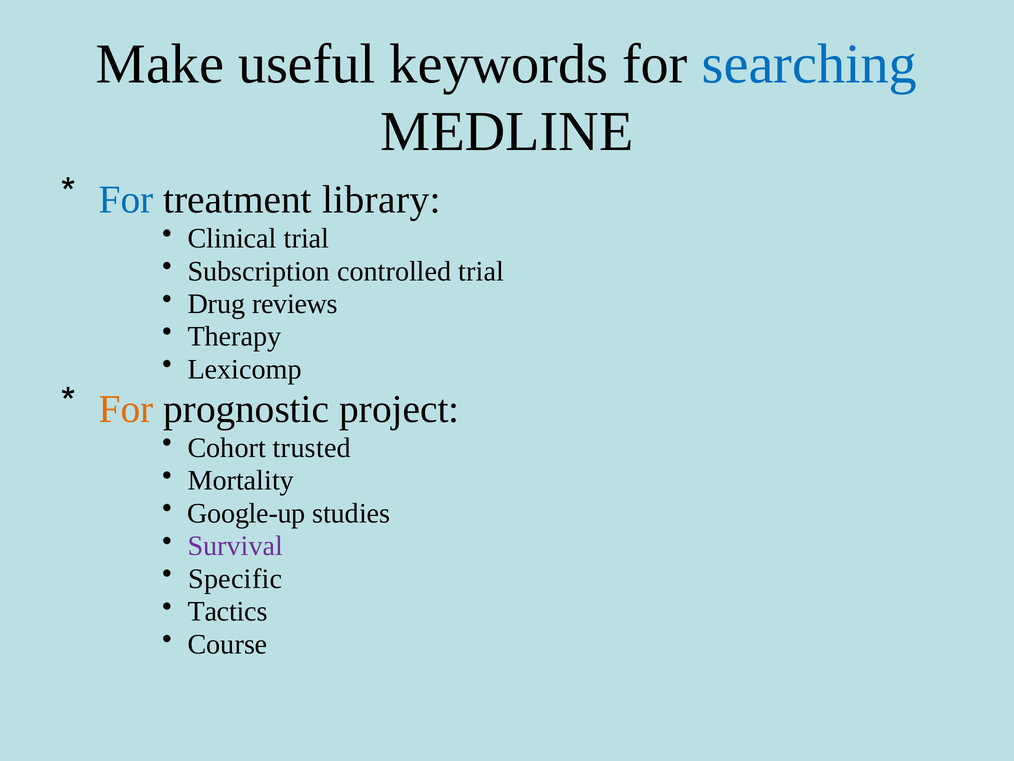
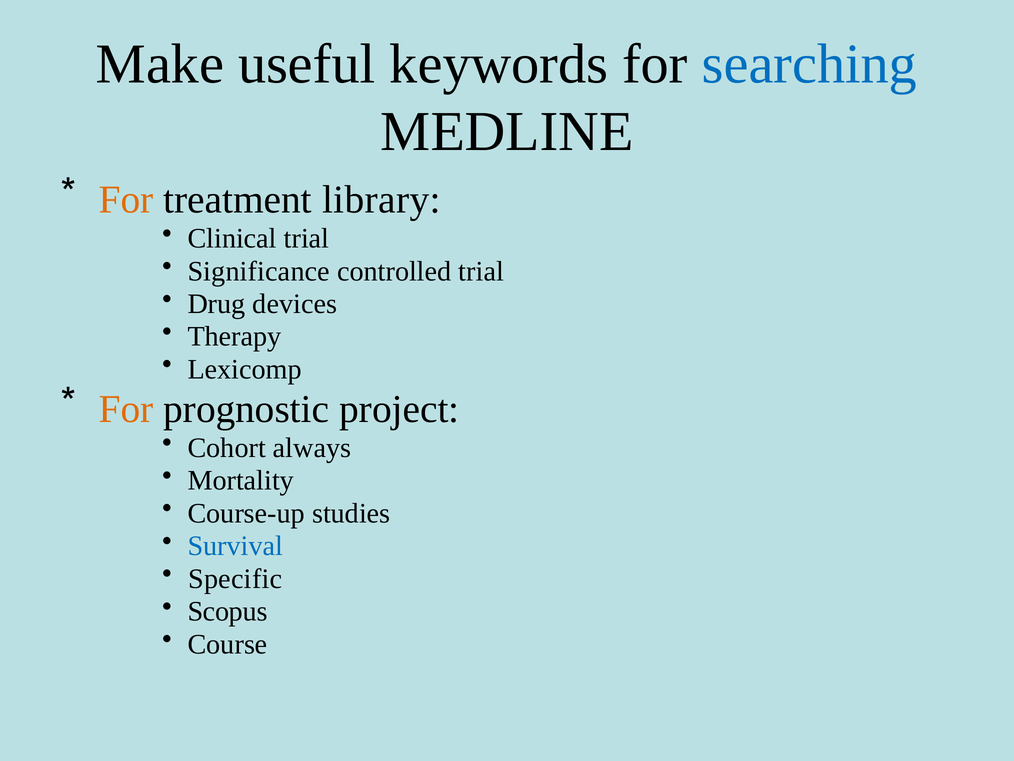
For colour: blue -> orange (126, 200)
Subscription: Subscription -> Significance (259, 271)
reviews: reviews -> devices (295, 304)
trusted: trusted -> always (312, 448)
Google-up: Google-up -> Course-up (246, 513)
Survival colour: purple -> blue (235, 546)
Tactics: Tactics -> Scopus (228, 611)
